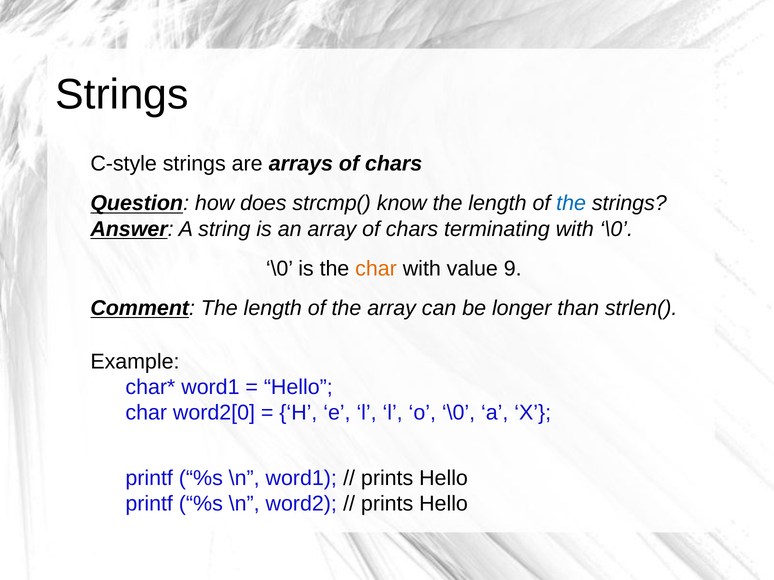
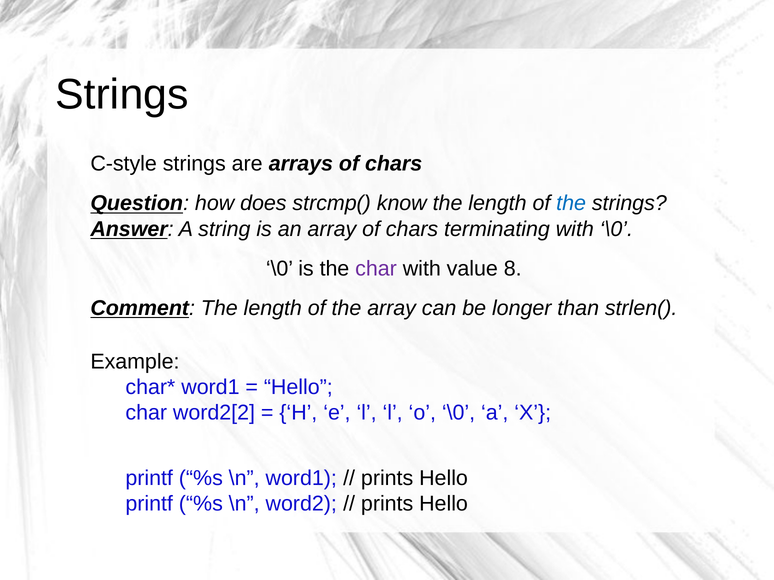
char colour: orange -> purple (376, 269)
9: 9 -> 8 (513, 269)
word2[0: word2[0 -> word2[2 (214, 413)
